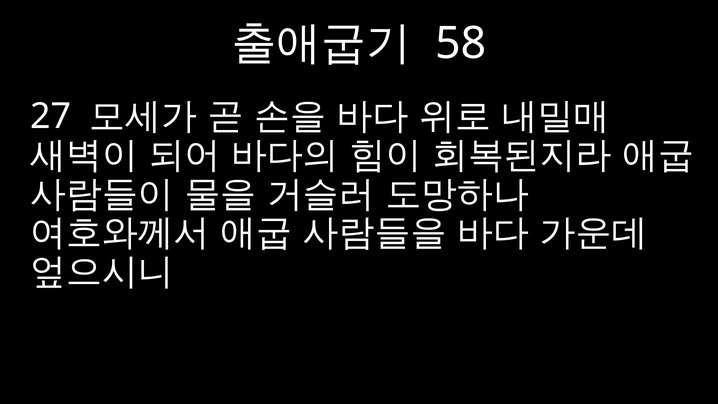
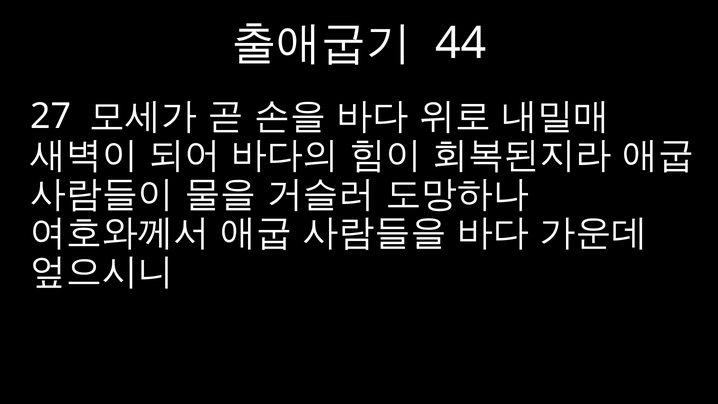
58: 58 -> 44 (461, 43)
